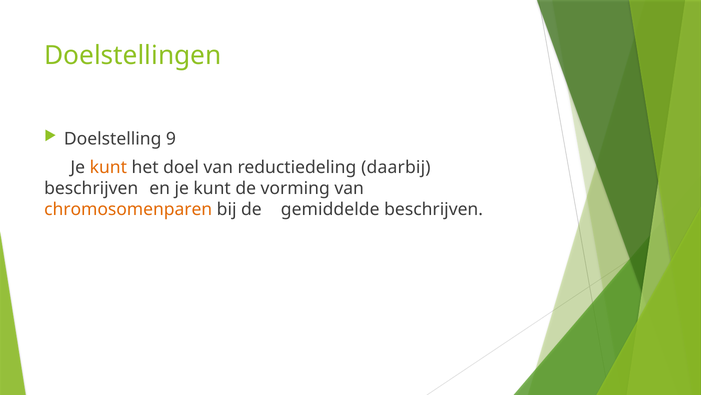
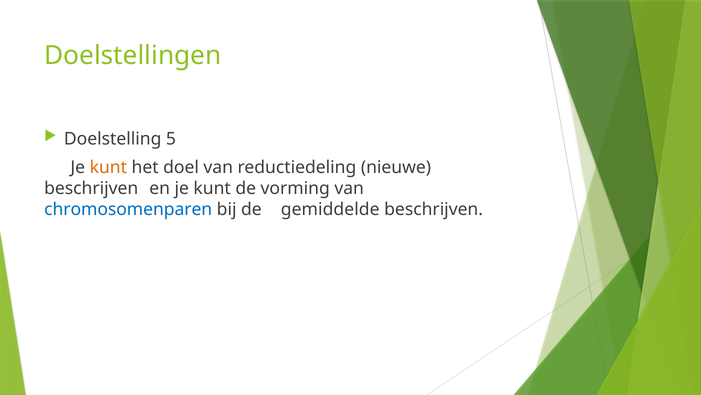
9: 9 -> 5 (171, 139)
daarbij: daarbij -> nieuwe (396, 167)
chromosomenparen colour: orange -> blue (128, 209)
